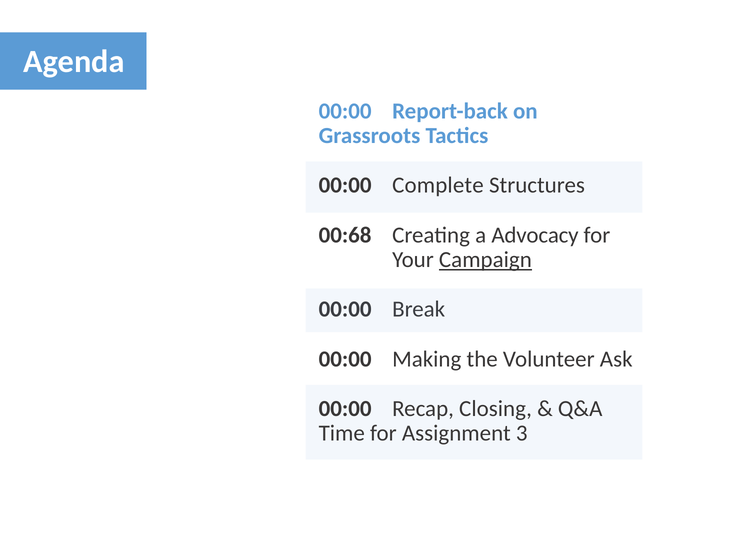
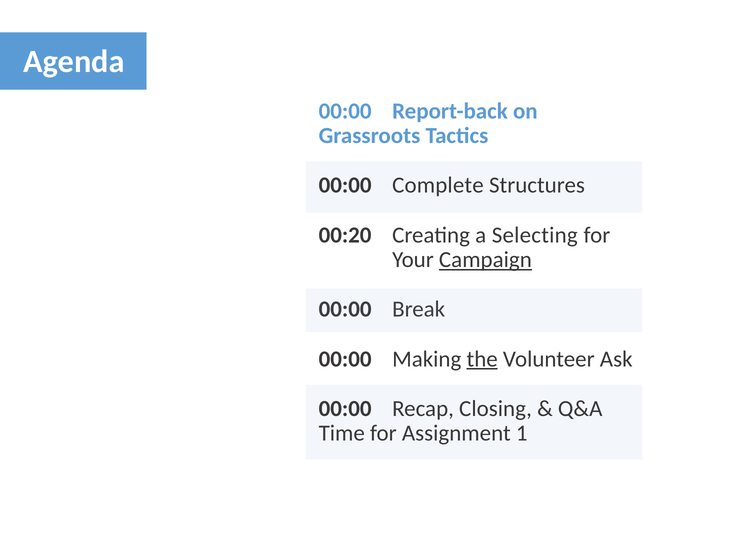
00:68: 00:68 -> 00:20 (345, 235)
Advocacy: Advocacy -> Selecting (535, 235)
the underline: none -> present (482, 359)
3: 3 -> 1 (522, 434)
